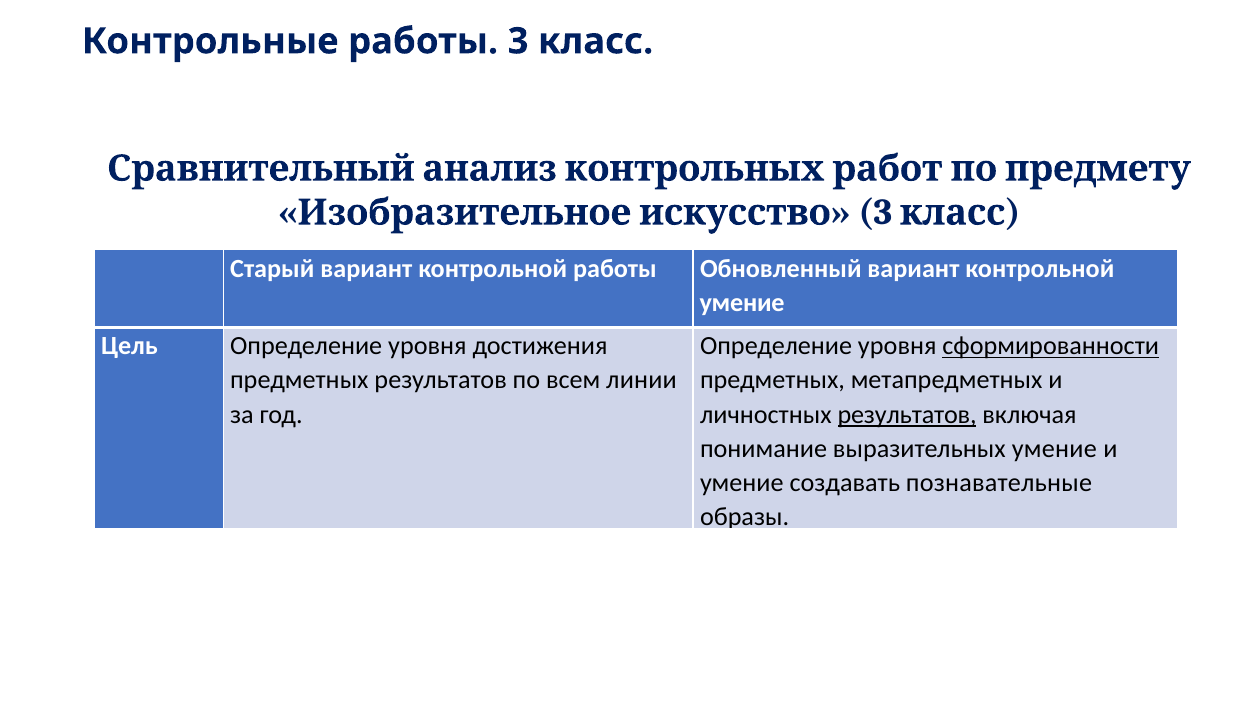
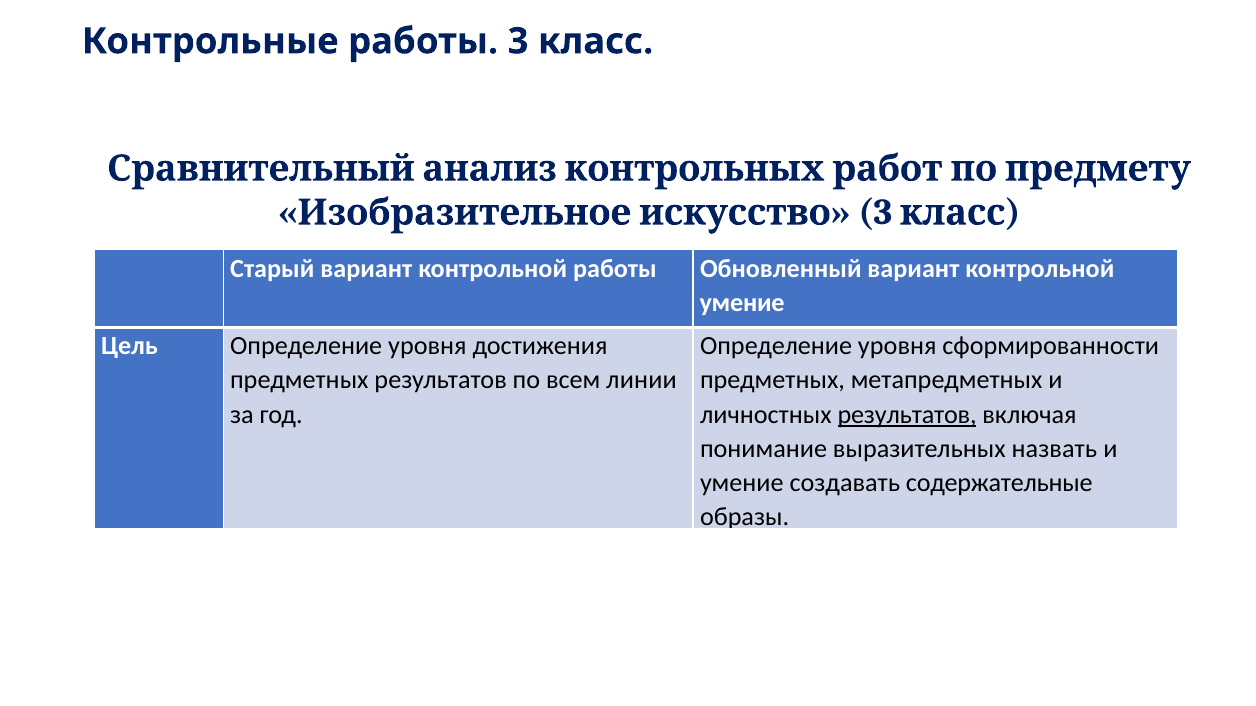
сформированности underline: present -> none (1051, 346)
выразительных умение: умение -> назвать (1054, 449)
познавательные: познавательные -> содержательные (999, 483)
